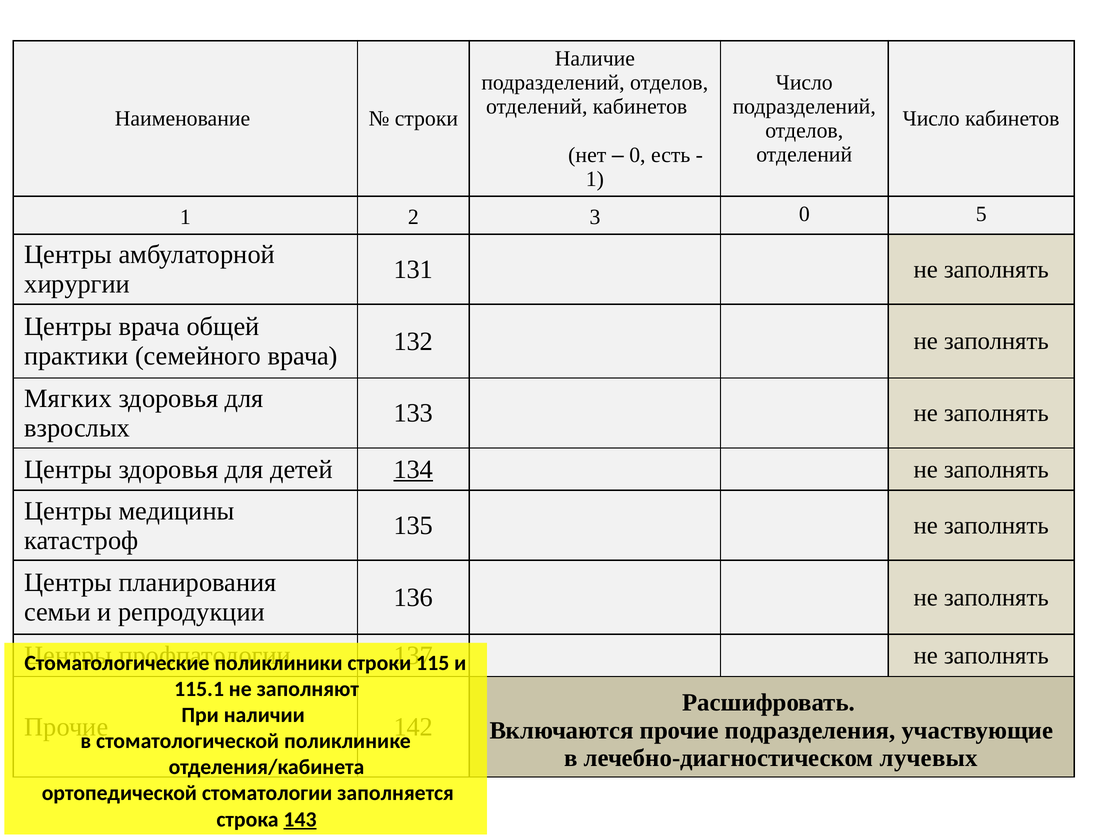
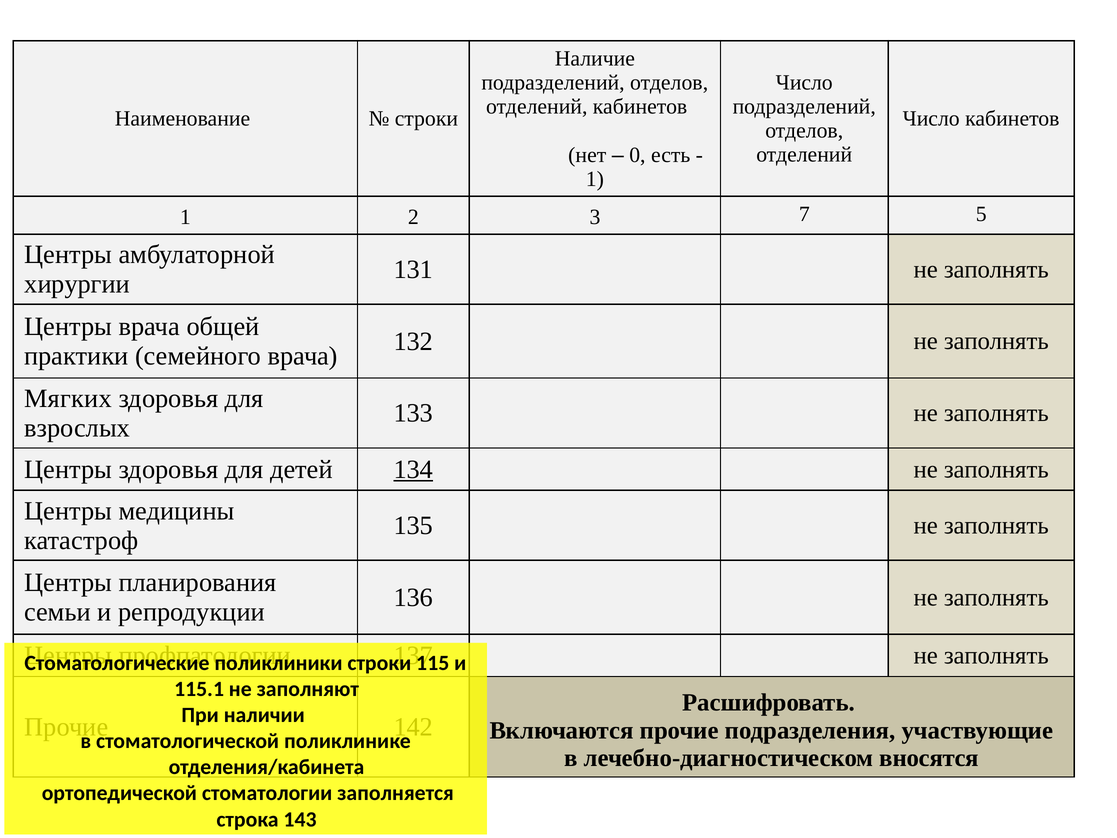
3 0: 0 -> 7 (804, 214)
лучевых: лучевых -> вносятся (929, 758)
143 underline: present -> none (300, 819)
